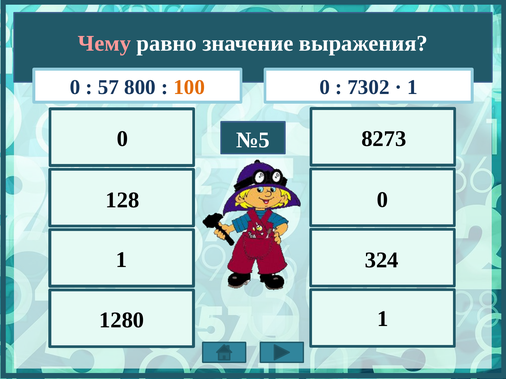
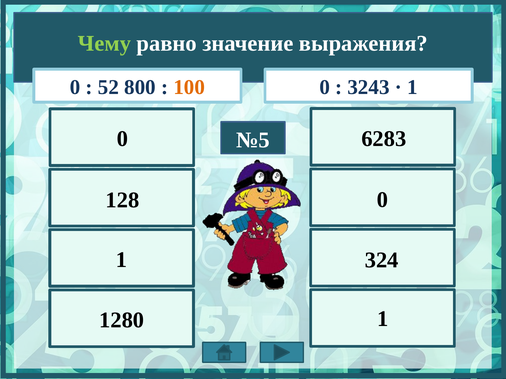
Чему colour: pink -> light green (104, 43)
57: 57 -> 52 (108, 87)
7302: 7302 -> 3243 (369, 87)
8273: 8273 -> 6283 (384, 139)
